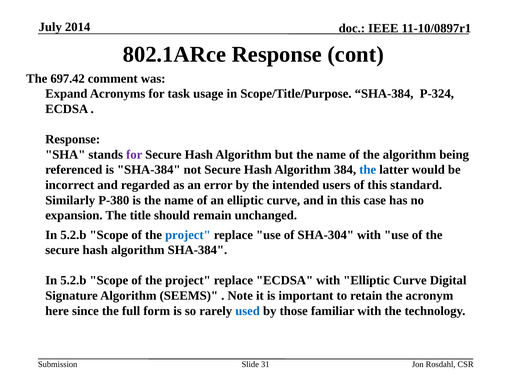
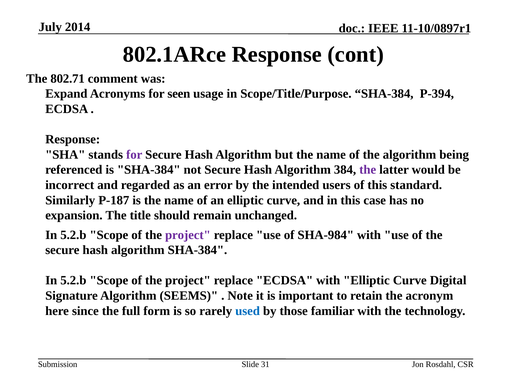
697.42: 697.42 -> 802.71 (68, 79)
task: task -> seen (179, 94)
P-324: P-324 -> P-394 (437, 94)
the colour: blue -> purple (368, 170)
P-380: P-380 -> P-187 (114, 200)
project colour: blue -> purple (188, 235)
SHA-304: SHA-304 -> SHA-984 (326, 235)
